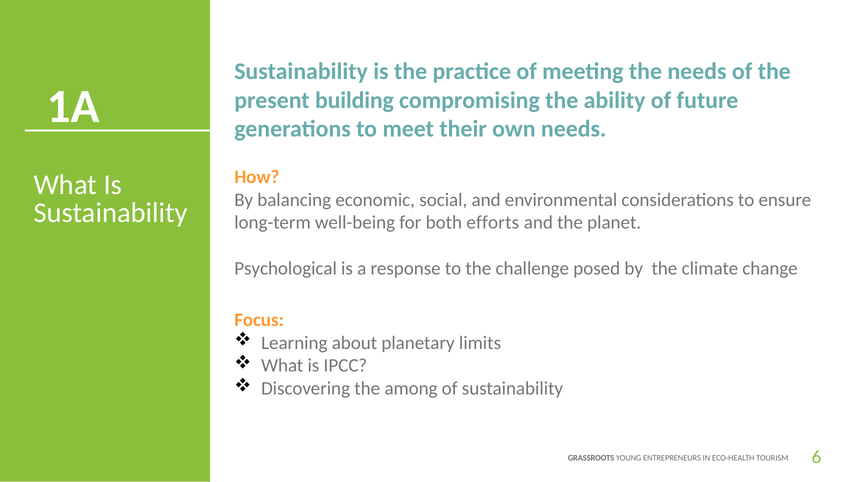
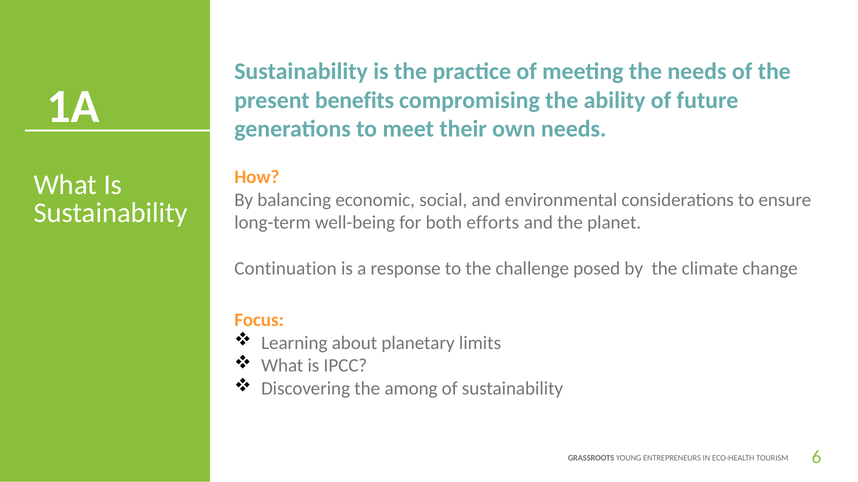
building: building -> benefits (354, 100)
Psychological: Psychological -> Continuation (286, 269)
